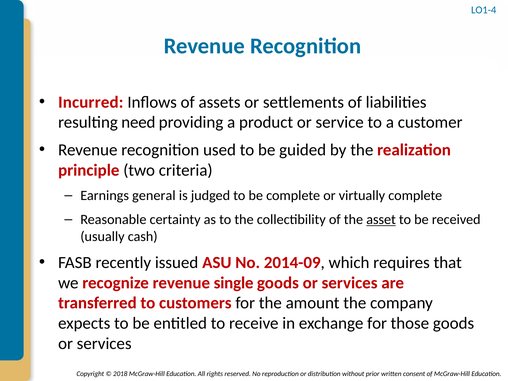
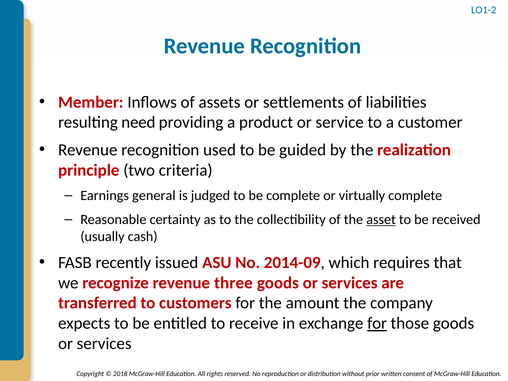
LO1-4: LO1-4 -> LO1-2 (484, 10)
Incurred: Incurred -> Member (91, 102)
single: single -> three (233, 283)
for underline: none -> present (377, 323)
